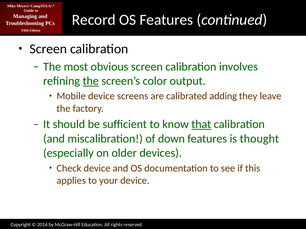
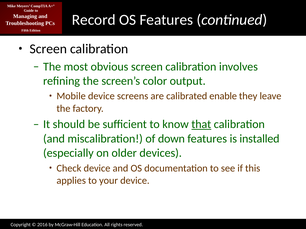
the underline: present -> none (91, 81)
adding: adding -> enable (223, 96)
thought: thought -> installed (259, 139)
